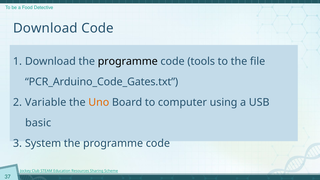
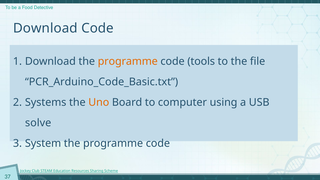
programme colour: black -> orange (128, 61)
PCR_Arduino_Code_Gates.txt: PCR_Arduino_Code_Gates.txt -> PCR_Arduino_Code_Basic.txt (102, 82)
Variable: Variable -> Systems (46, 102)
basic: basic -> solve (38, 123)
